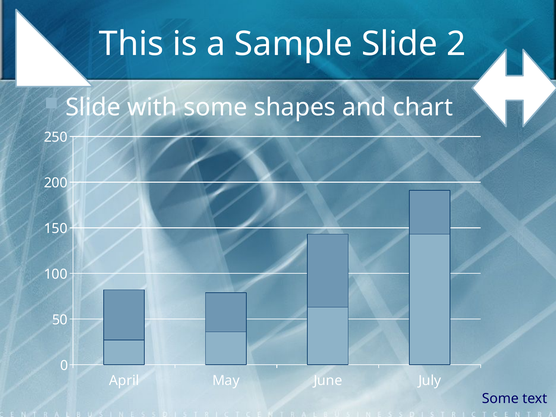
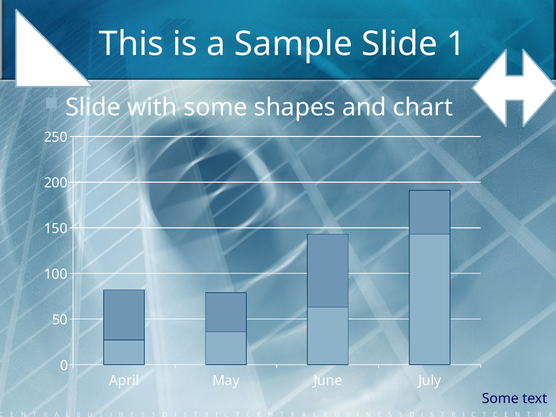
2: 2 -> 1 (456, 44)
